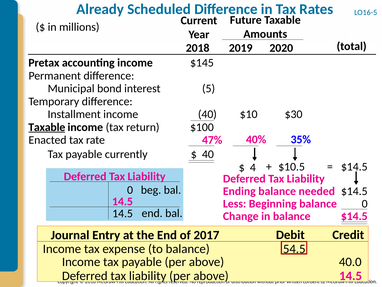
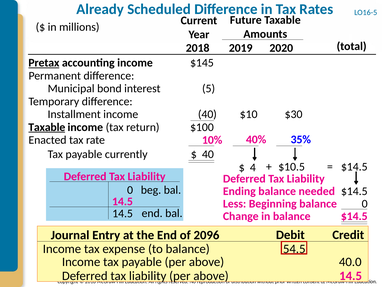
Pretax underline: none -> present (44, 63)
47%: 47% -> 10% (212, 140)
2017: 2017 -> 2096 (206, 235)
